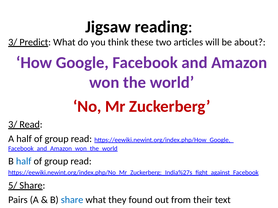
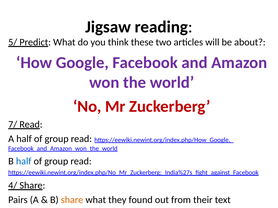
3/: 3/ -> 5/ (13, 42)
3/: 3/ -> 7/ (13, 125)
5/: 5/ -> 4/ (13, 186)
share colour: blue -> orange (72, 200)
